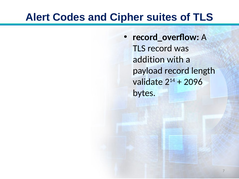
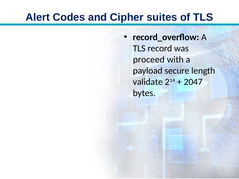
addition: addition -> proceed (149, 60)
payload record: record -> secure (177, 71)
2096: 2096 -> 2047 (193, 82)
